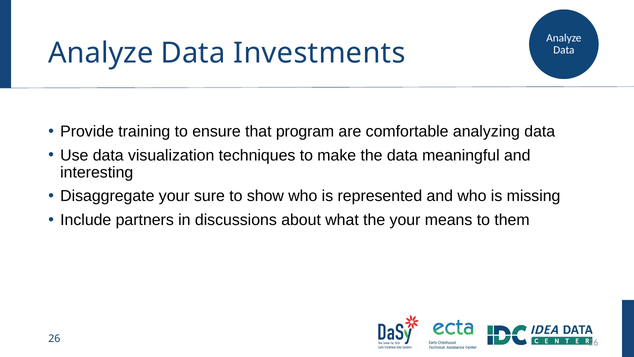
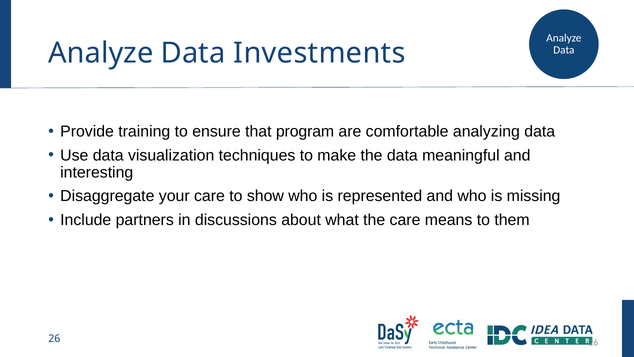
your sure: sure -> care (209, 196)
the your: your -> care (405, 220)
